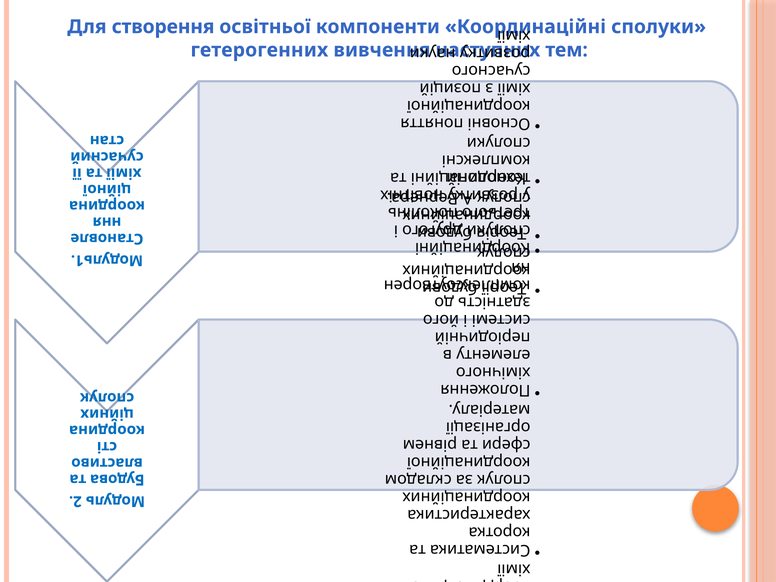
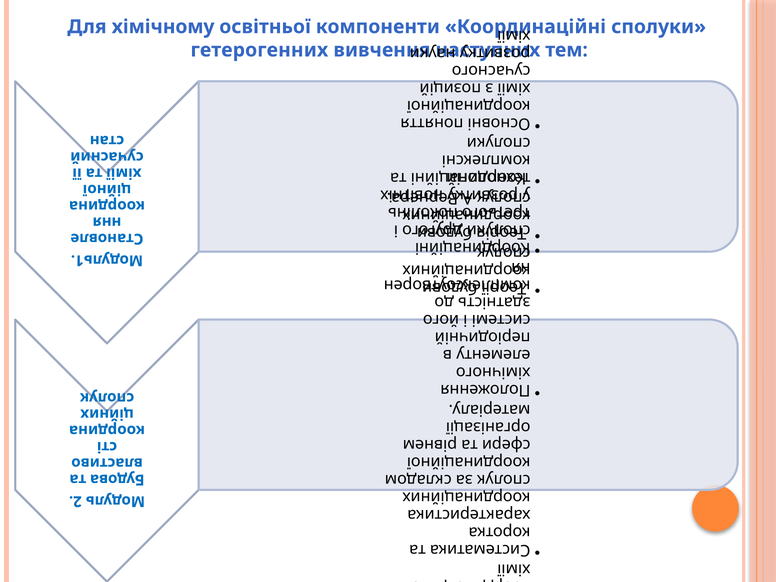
створення: створення -> хімічному (163, 27)
